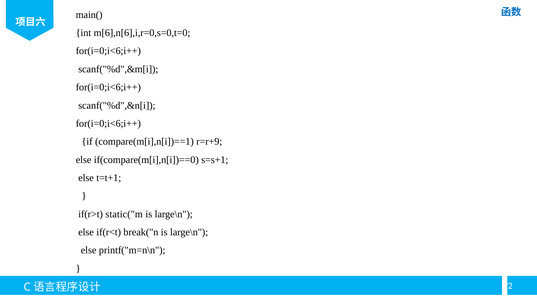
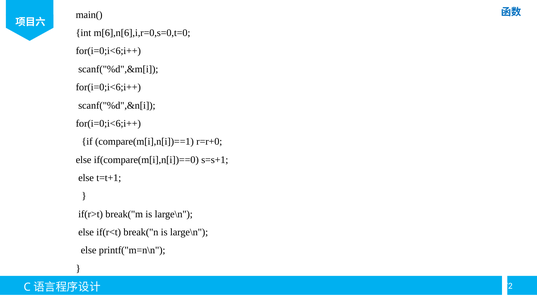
r=r+9: r=r+9 -> r=r+0 (209, 142)
static("m: static("m -> break("m (124, 214)
